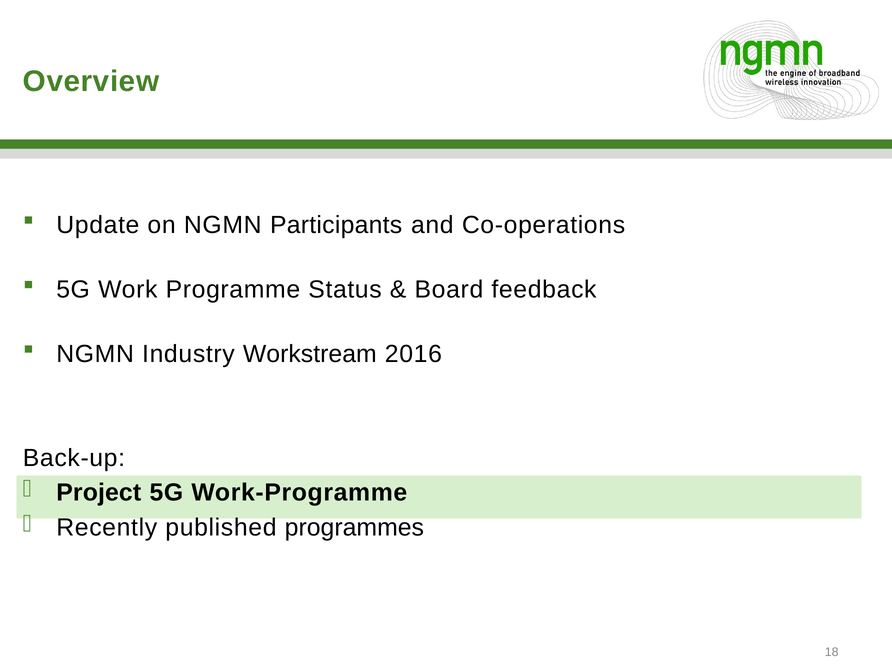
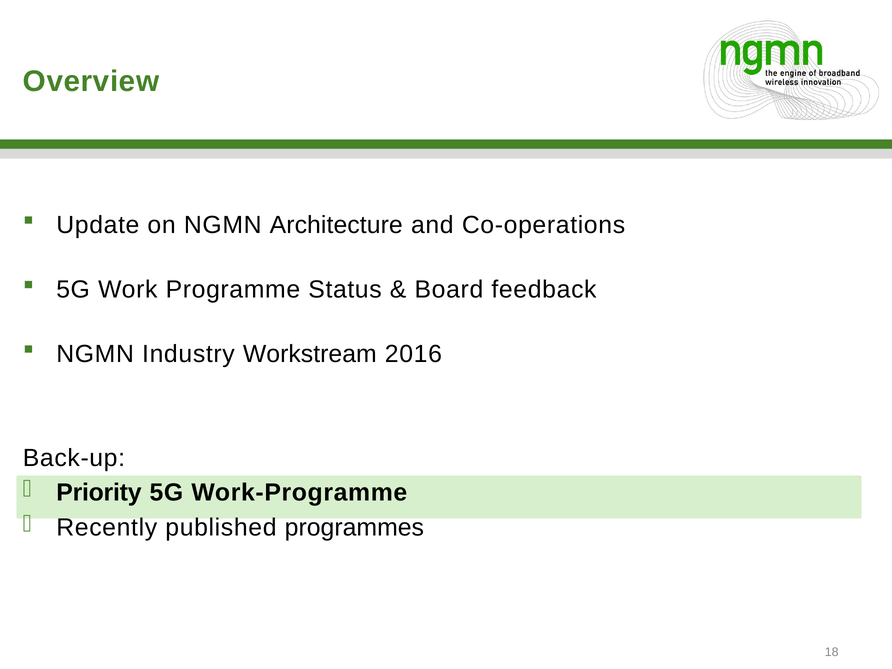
Participants: Participants -> Architecture (336, 225)
Project: Project -> Priority (99, 493)
